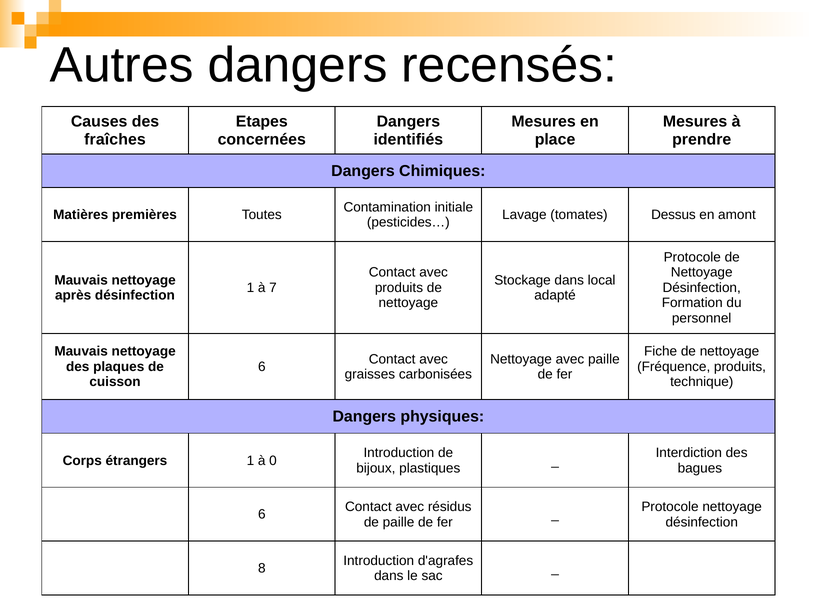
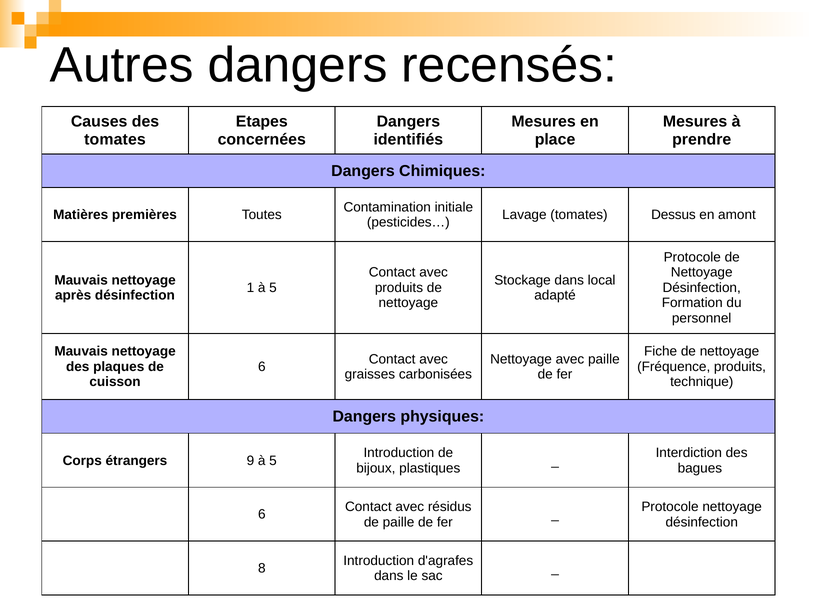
fraîches: fraîches -> tomates (115, 139)
1 à 7: 7 -> 5 (273, 288)
étrangers 1: 1 -> 9 (250, 461)
0: 0 -> 5 (273, 461)
